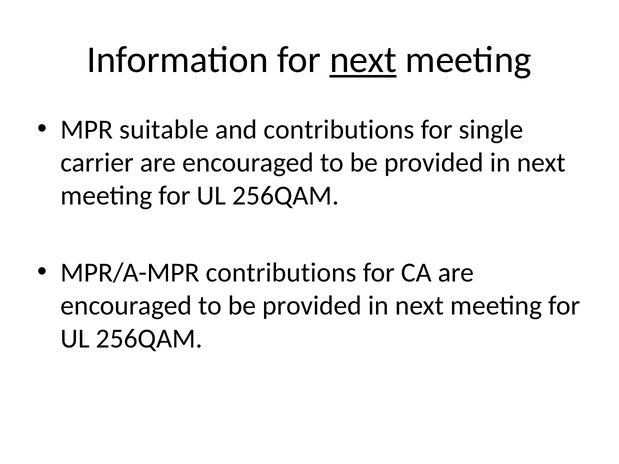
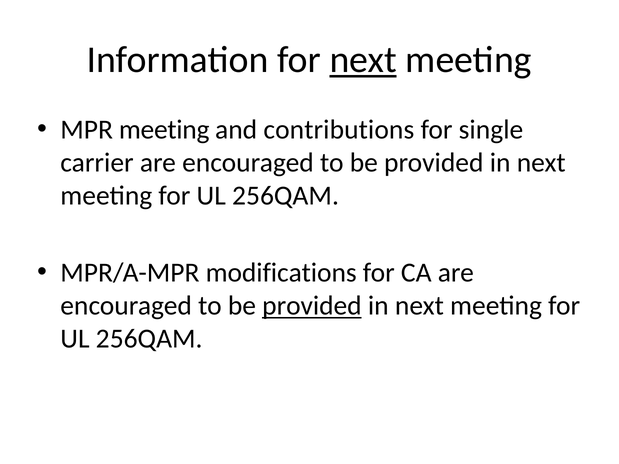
MPR suitable: suitable -> meeting (164, 130)
MPR/A-MPR contributions: contributions -> modifications (281, 273)
provided underline: none -> present (312, 306)
